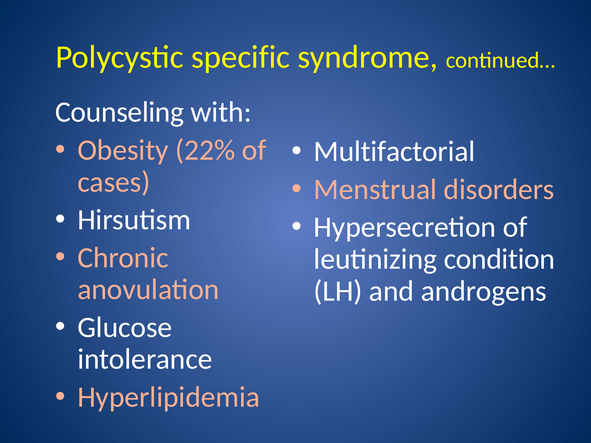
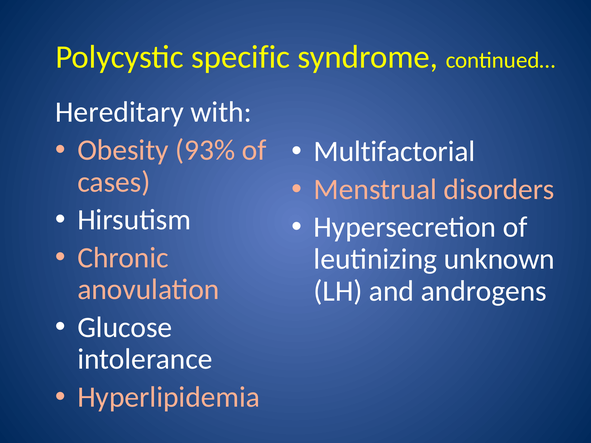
Counseling: Counseling -> Hereditary (119, 112)
22%: 22% -> 93% (205, 150)
condition: condition -> unknown (499, 259)
